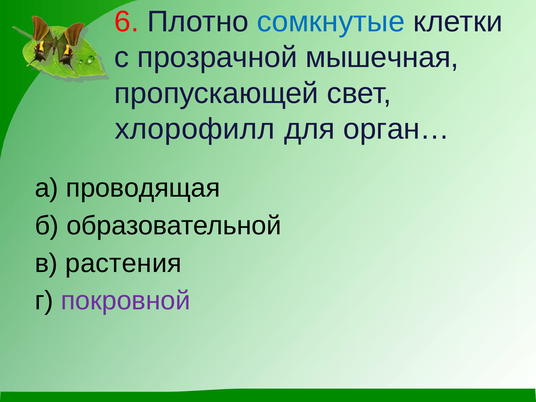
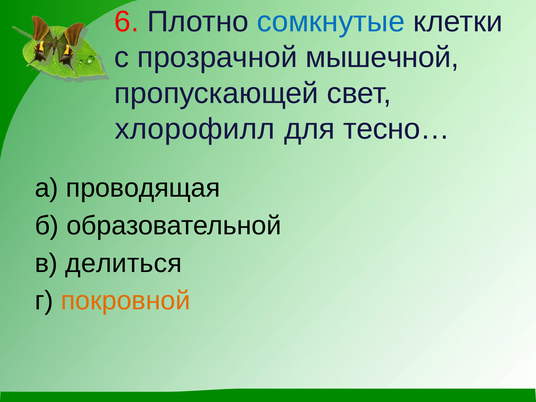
мышечная: мышечная -> мышечной (382, 57)
орган…: орган… -> тесно… (397, 129)
растения: растения -> делиться (124, 263)
покровной colour: purple -> orange (126, 301)
